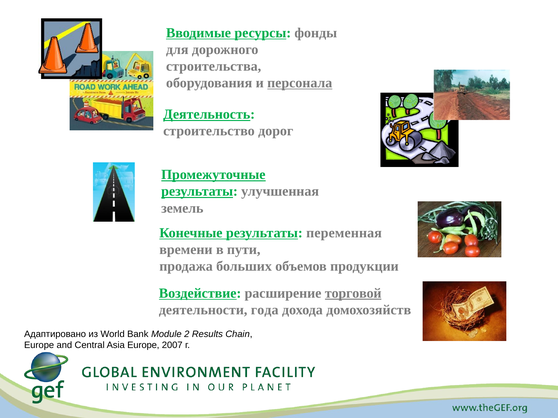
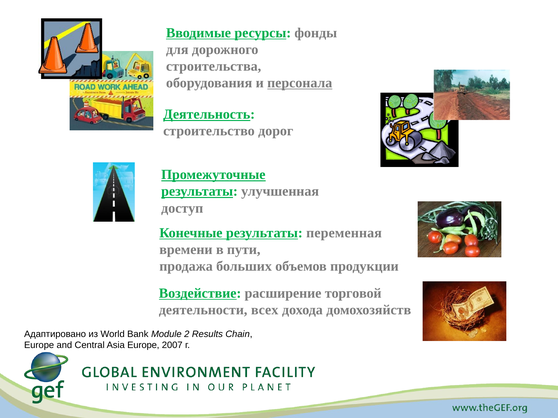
земель: земель -> доступ (182, 208)
торговой underline: present -> none (353, 294)
года: года -> всех (265, 310)
